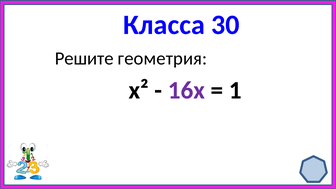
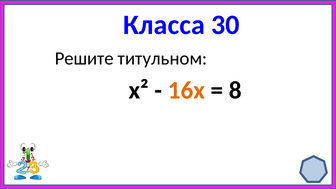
геометрия: геометрия -> титульном (162, 58)
16х colour: purple -> orange (186, 90)
1: 1 -> 8 (235, 90)
